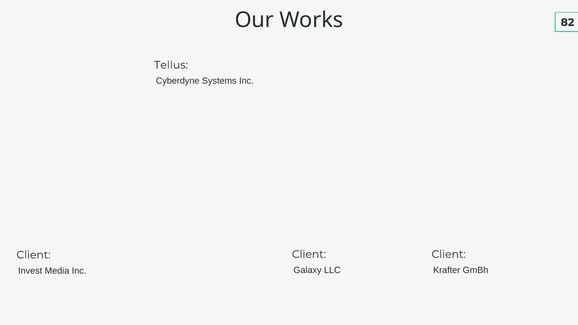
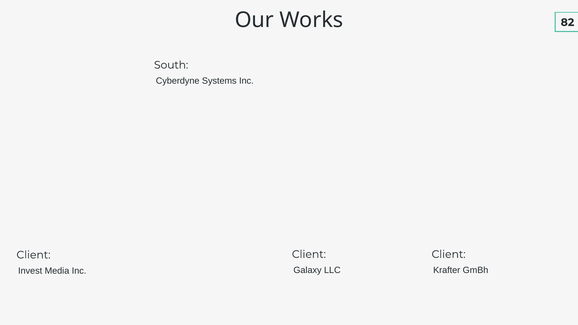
Tellus: Tellus -> South (171, 65)
